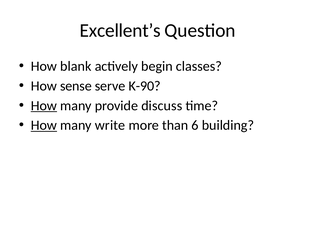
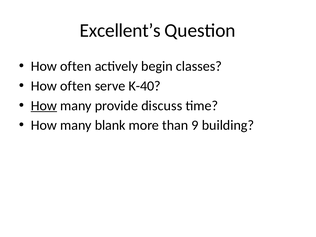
blank: blank -> often (76, 66)
sense: sense -> often (76, 86)
K-90: K-90 -> K-40 (145, 86)
How underline: present -> none (44, 125)
write: write -> blank (110, 125)
6: 6 -> 9 (195, 125)
